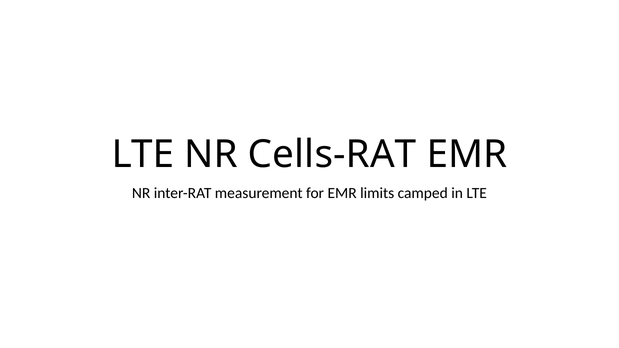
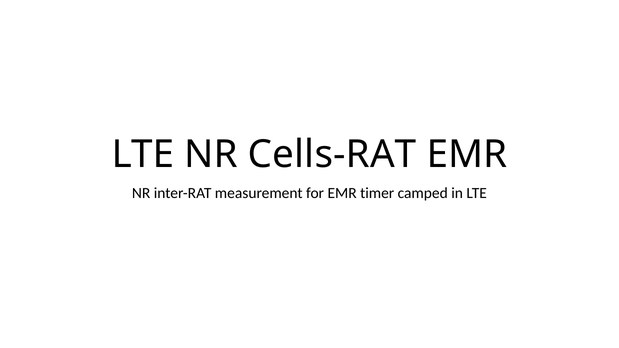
limits: limits -> timer (377, 193)
